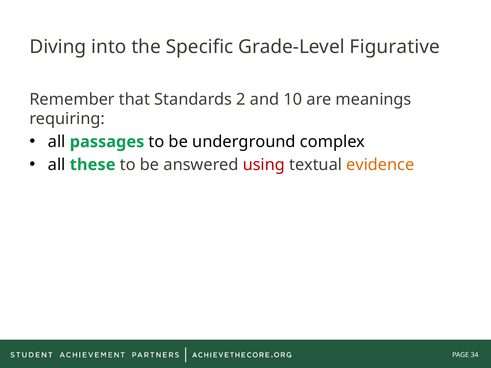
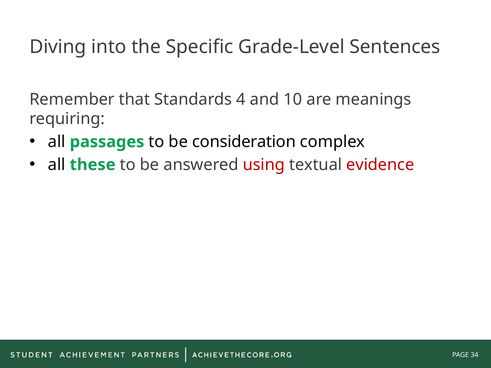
Figurative: Figurative -> Sentences (395, 47)
2: 2 -> 4 (241, 99)
underground: underground -> consideration (244, 142)
evidence colour: orange -> red (380, 165)
